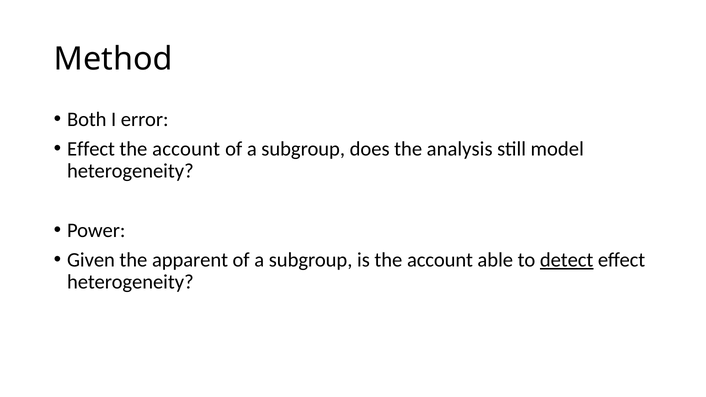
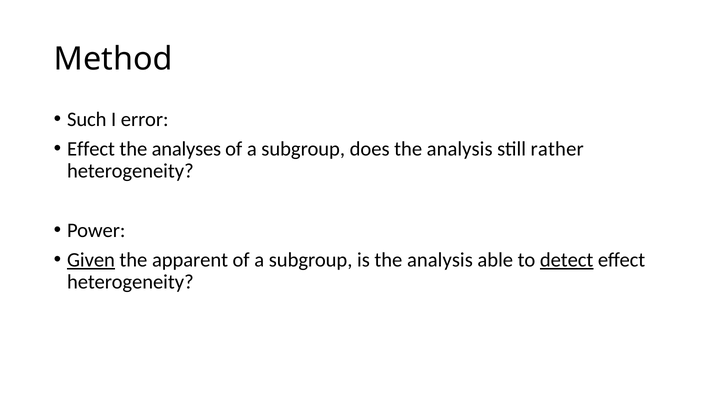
Both: Both -> Such (87, 119)
account: account -> analyses (186, 149)
model: model -> rather (557, 149)
Given underline: none -> present (91, 260)
is the account: account -> analysis (440, 260)
